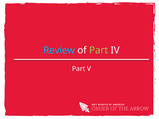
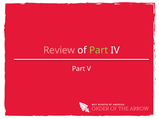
Review colour: light blue -> pink (59, 50)
